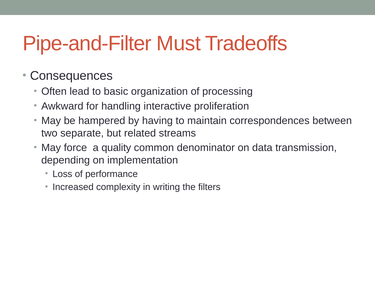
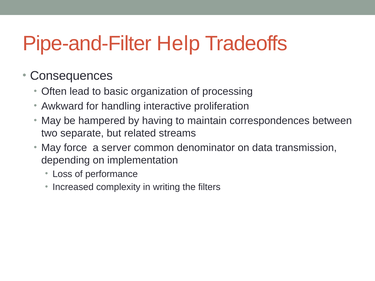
Must: Must -> Help (178, 44)
quality: quality -> server (116, 148)
